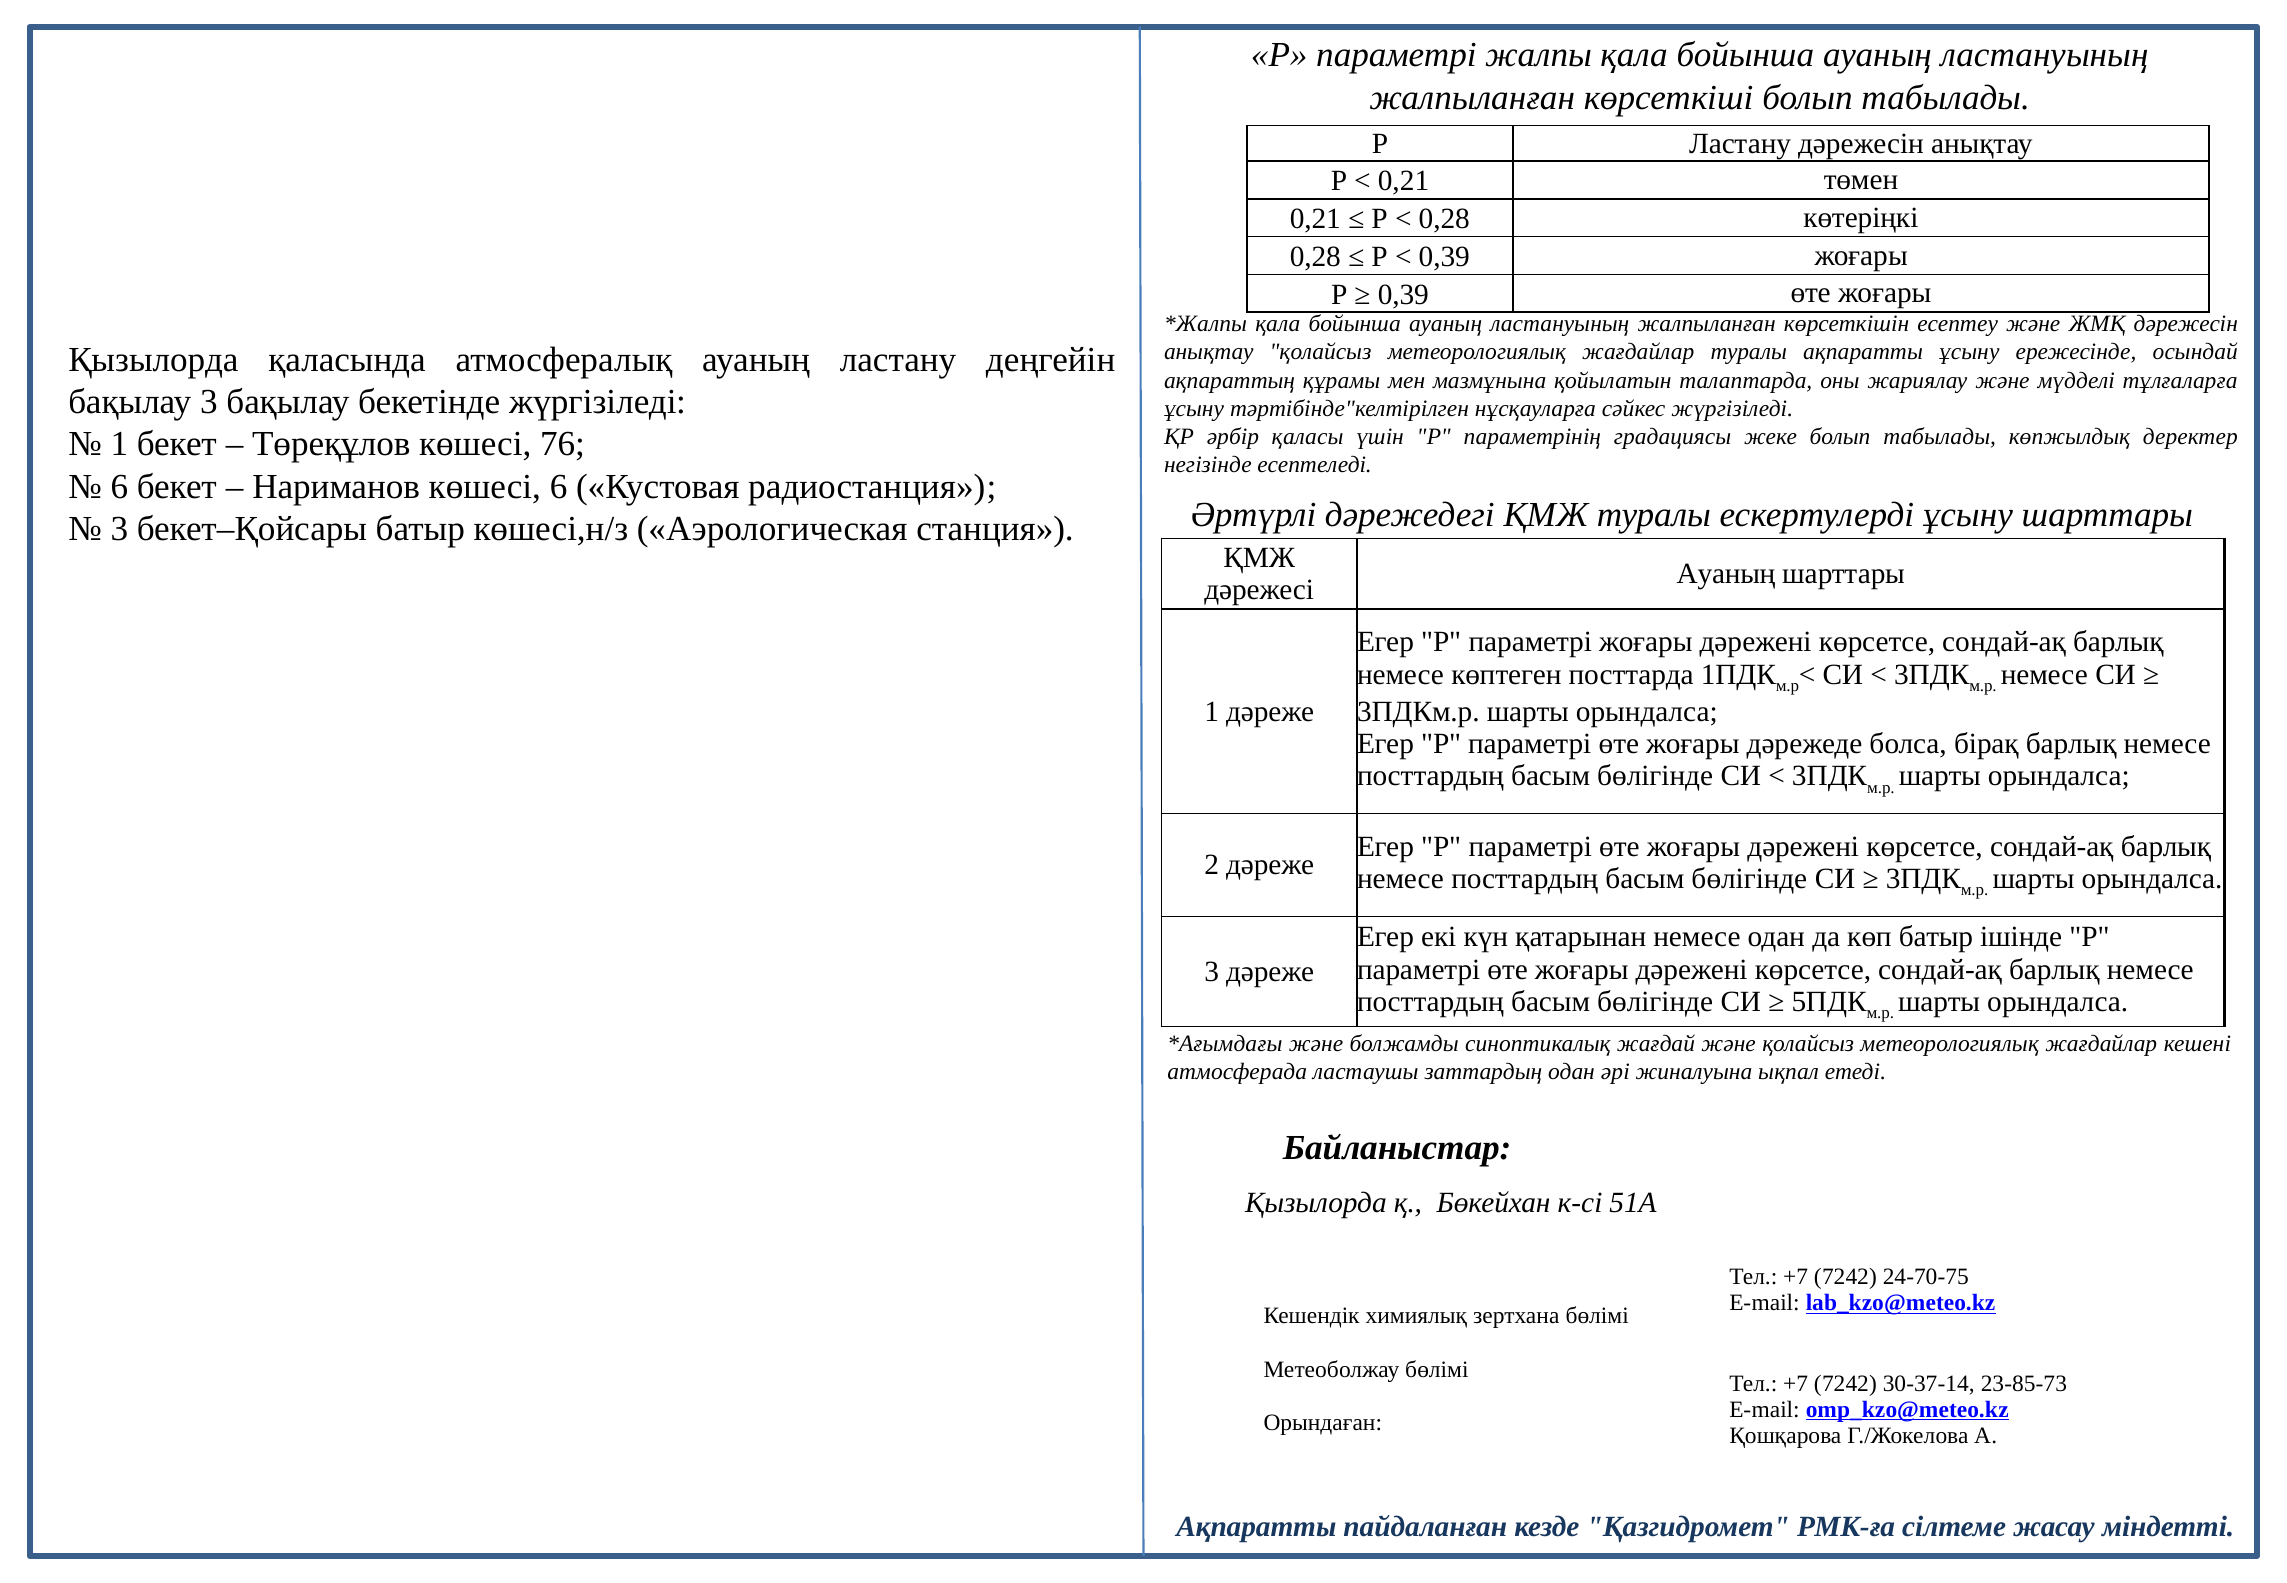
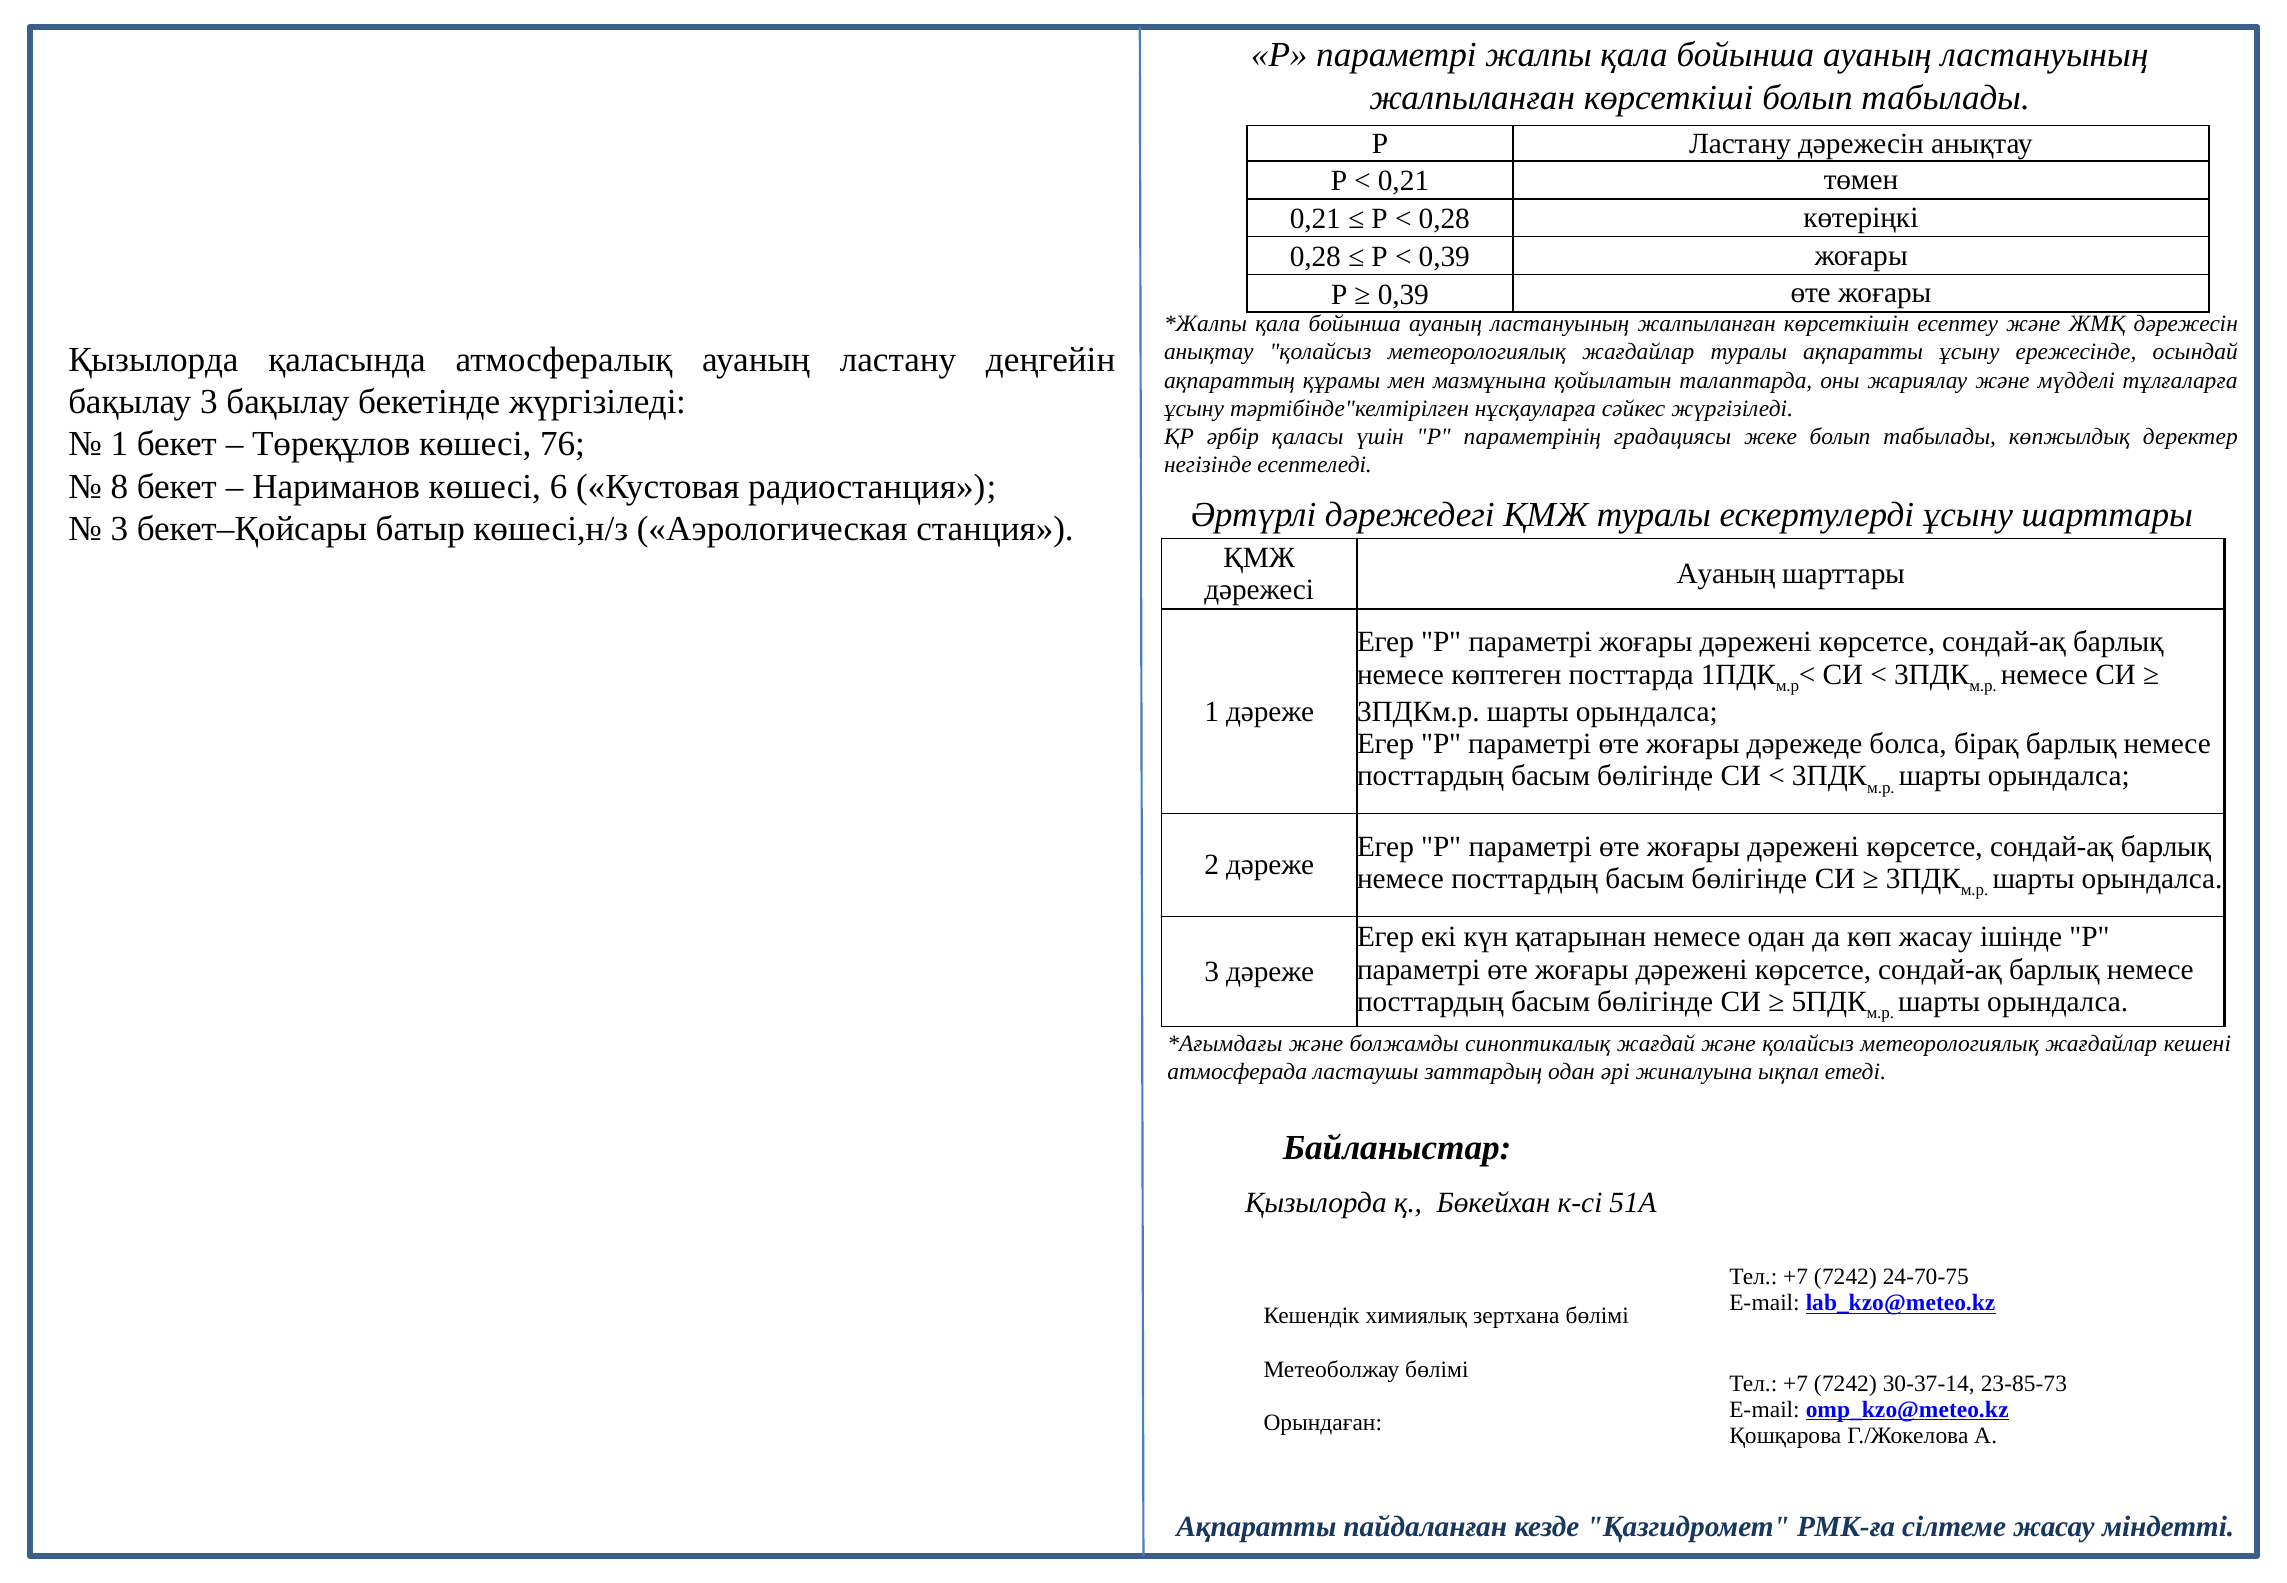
6: 6 -> 8 (119, 487)
көп батыр: батыр -> жасау (1936, 937)
